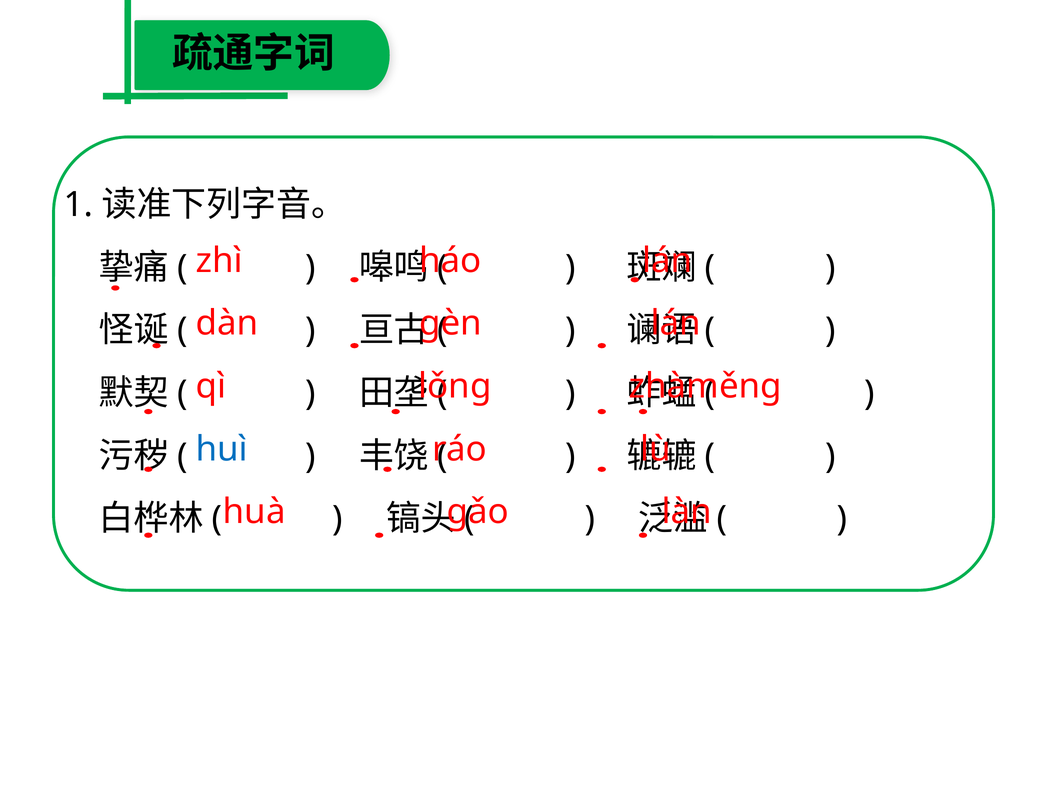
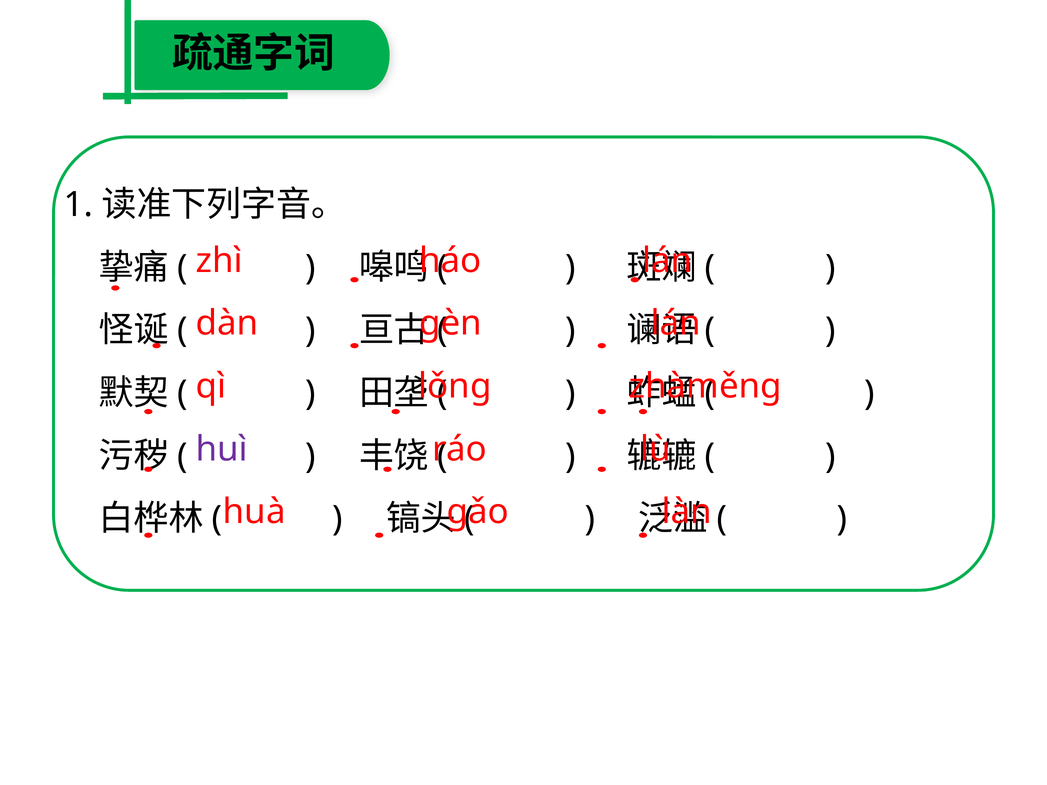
huì colour: blue -> purple (222, 449)
